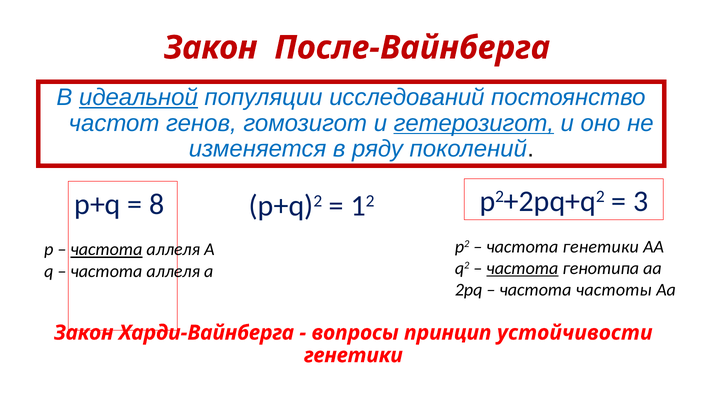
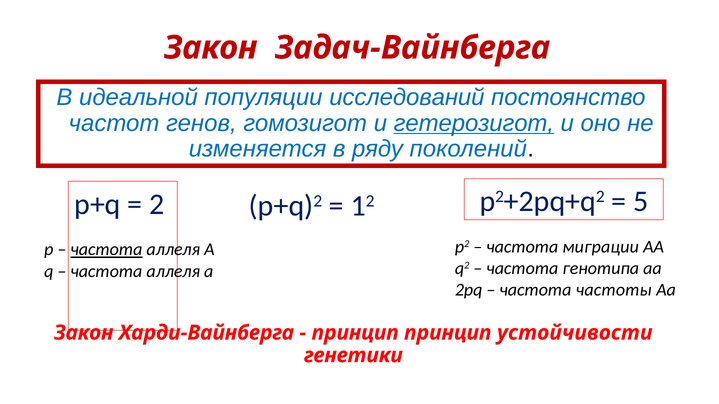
После-Вайнберга: После-Вайнберга -> Задач-Вайнберга (412, 48)
идеальной underline: present -> none (138, 97)
8: 8 -> 2 (157, 204)
3: 3 -> 5 (641, 202)
частота генетики: генетики -> миграции (601, 247)
частота underline: present -> none (522, 269)
вопросы: вопросы -> принцип (355, 333)
